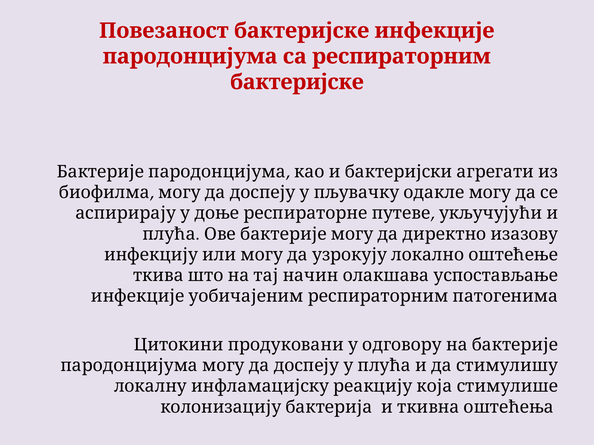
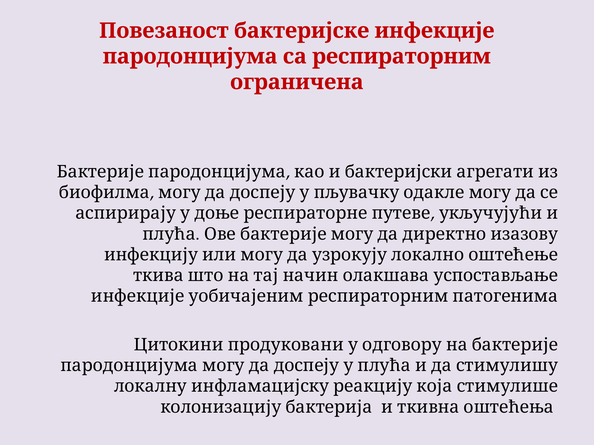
бактеријске: бактеријске -> ограничена (297, 82)
